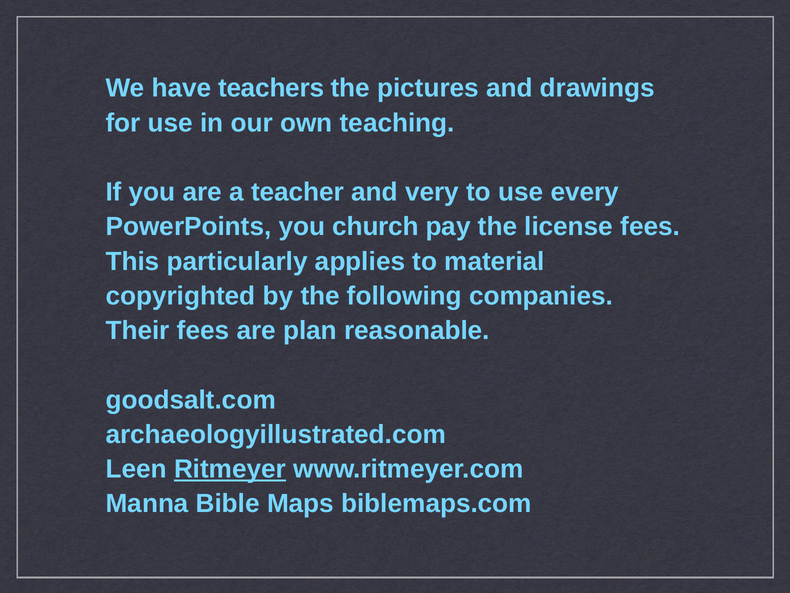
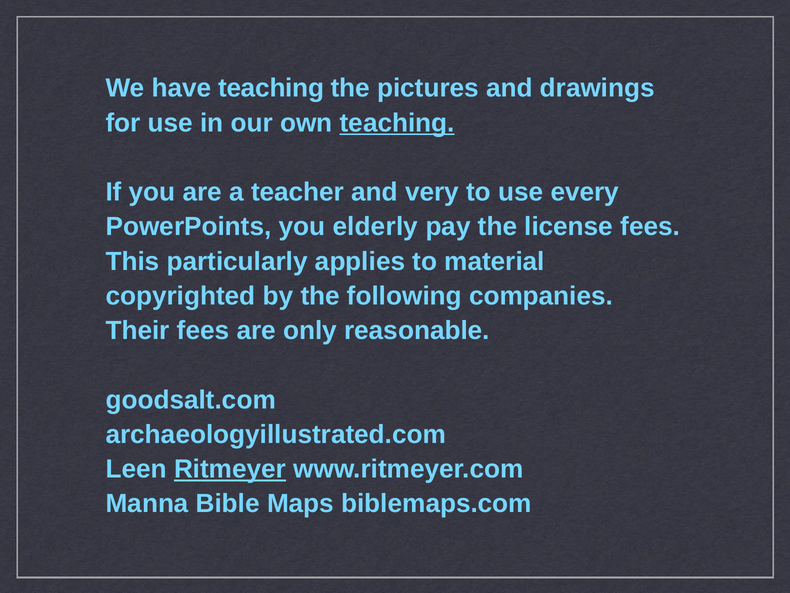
have teachers: teachers -> teaching (271, 88)
teaching underline: none -> present (397, 123)
church: church -> elderly (375, 227)
plan: plan -> only (310, 330)
